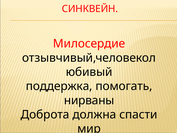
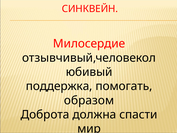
нирваны: нирваны -> образом (89, 100)
